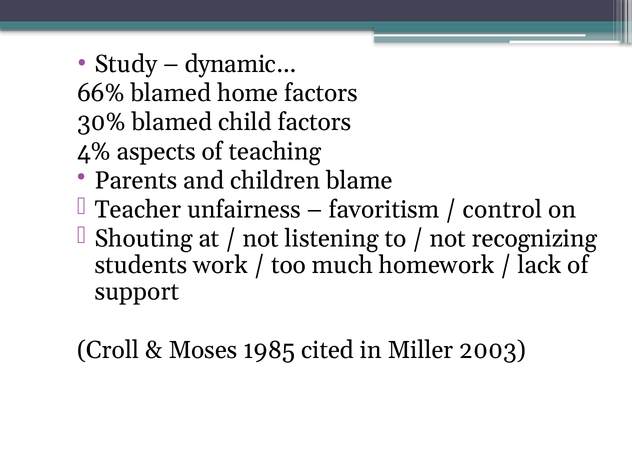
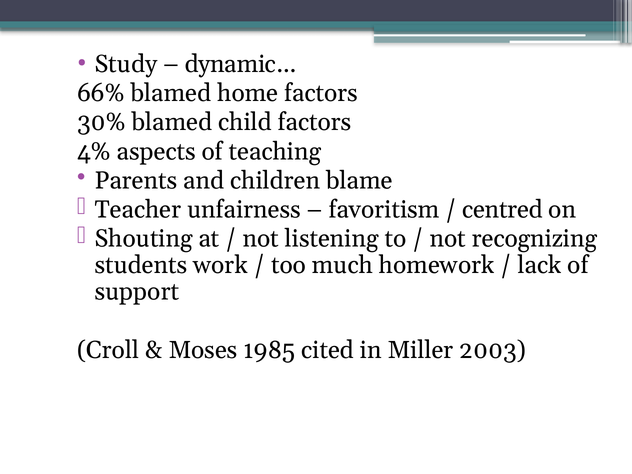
control: control -> centred (503, 210)
